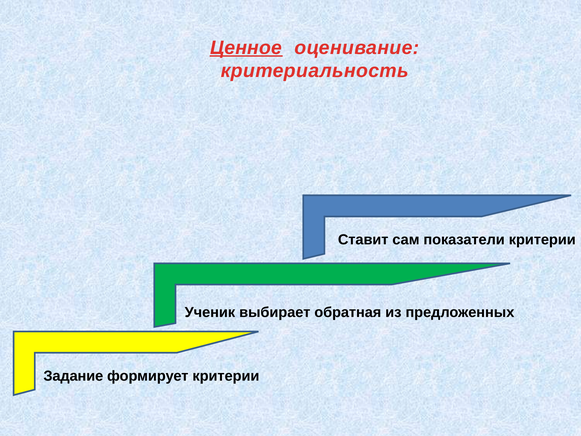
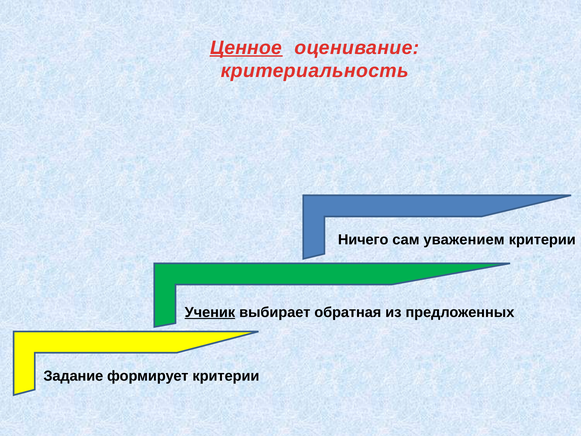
Ставит: Ставит -> Ничего (363, 240)
показатели: показатели -> уважением (464, 240)
Ученик underline: none -> present (210, 312)
